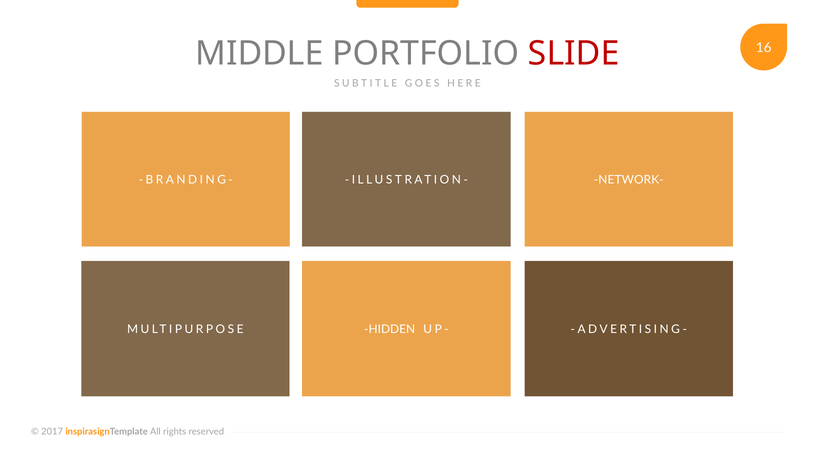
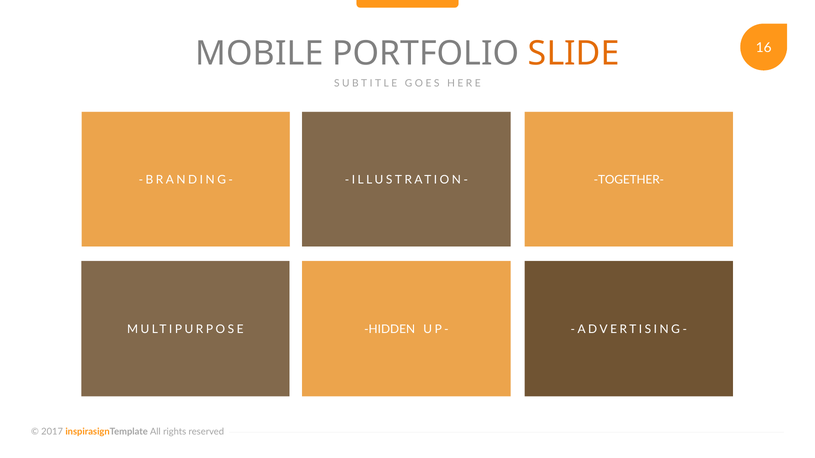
MIDDLE: MIDDLE -> MOBILE (259, 54)
SLIDE colour: red -> orange (574, 54)
NETWORK-: NETWORK- -> TOGETHER- (629, 180)
